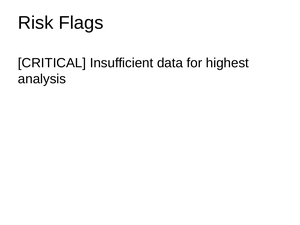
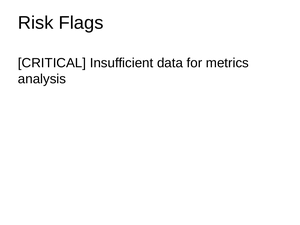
highest: highest -> metrics (227, 63)
